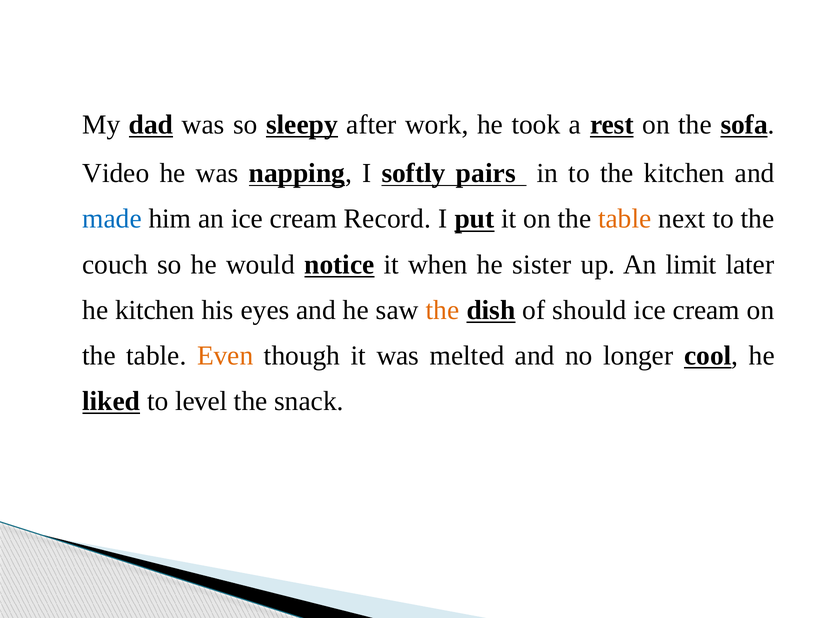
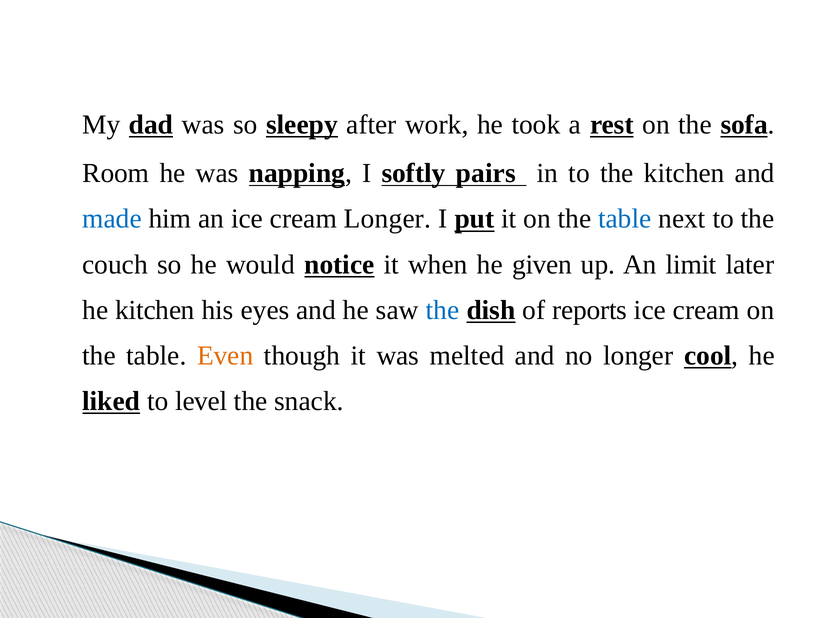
Video: Video -> Room (116, 173)
cream Record: Record -> Longer (387, 219)
table colour: orange -> blue (625, 219)
sister: sister -> given (542, 264)
the colour: orange -> blue (442, 310)
should: should -> reports (590, 310)
